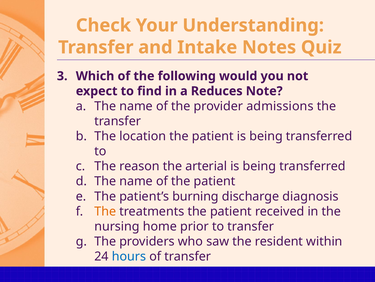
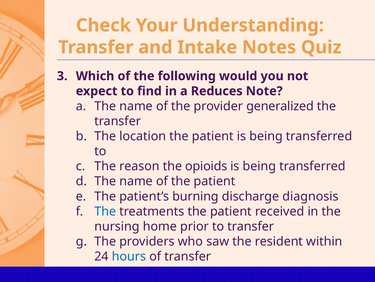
admissions: admissions -> generalized (280, 106)
arterial: arterial -> opioids (206, 166)
The colour: orange -> blue (105, 211)
